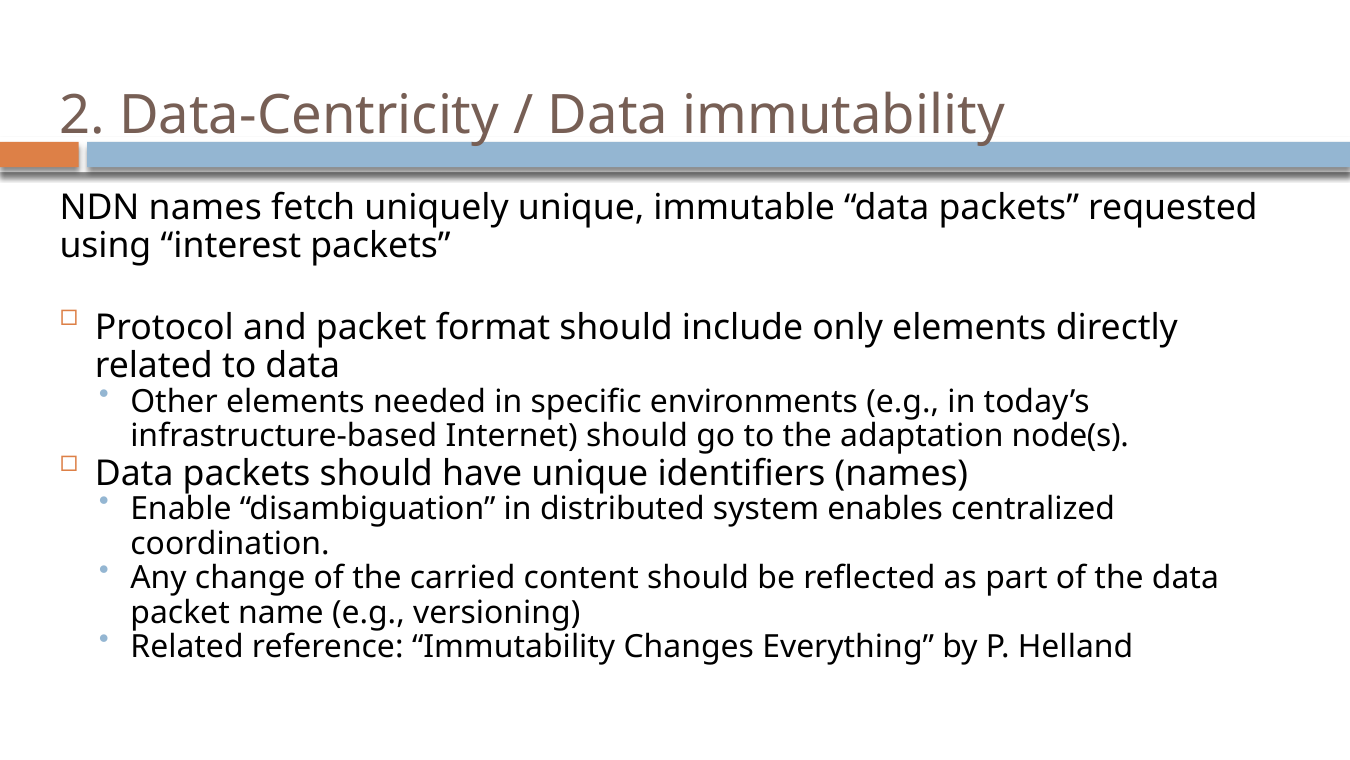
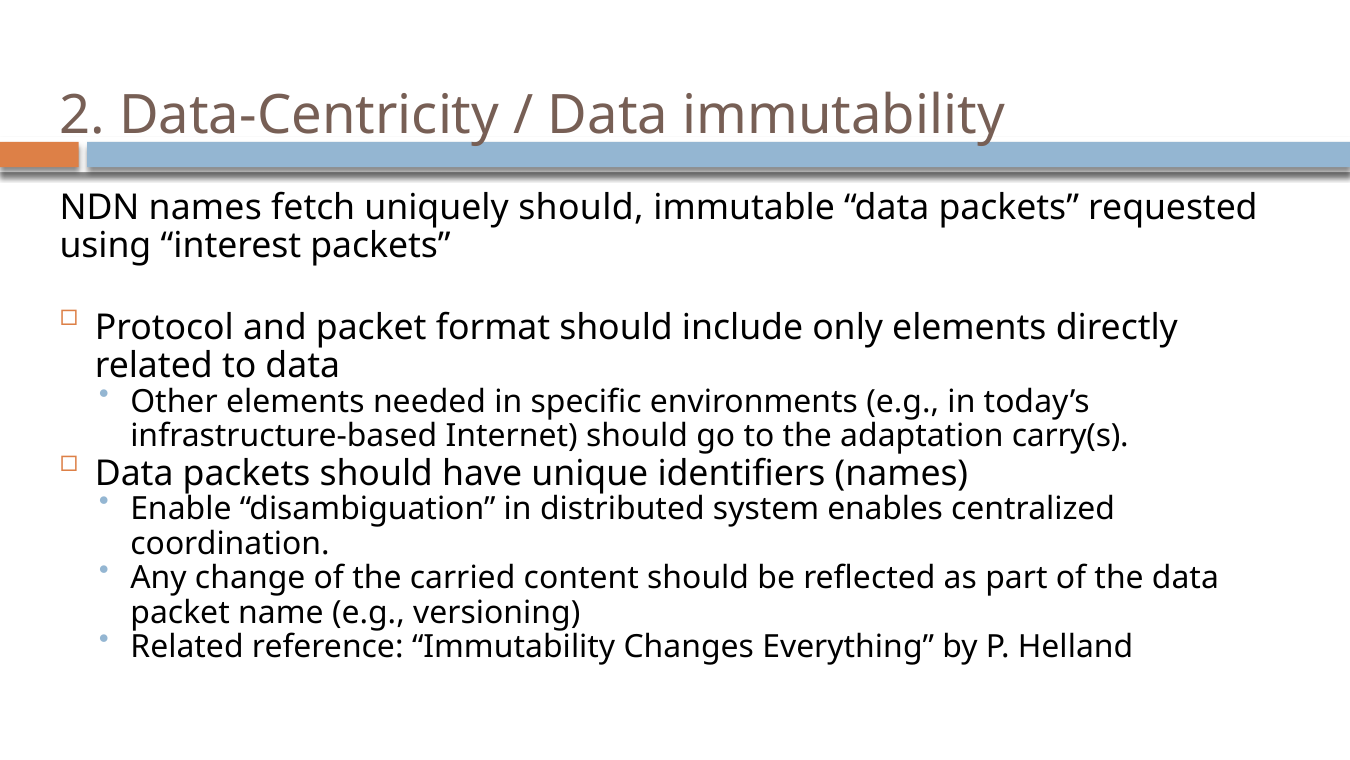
uniquely unique: unique -> should (581, 207)
node(s: node(s -> carry(s (1070, 436)
